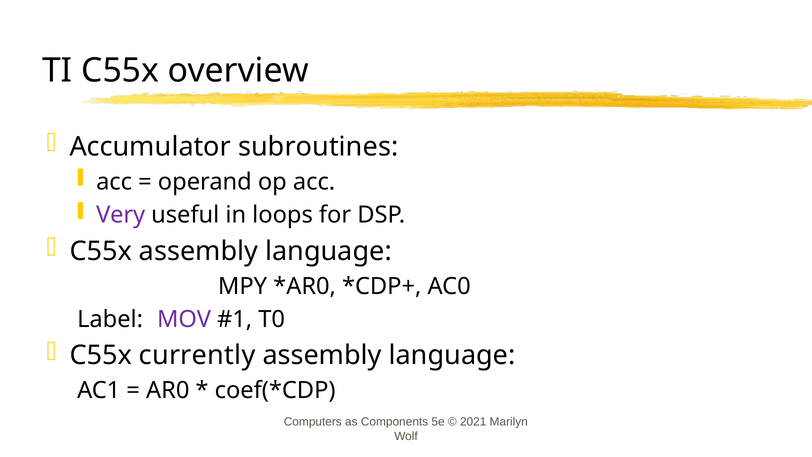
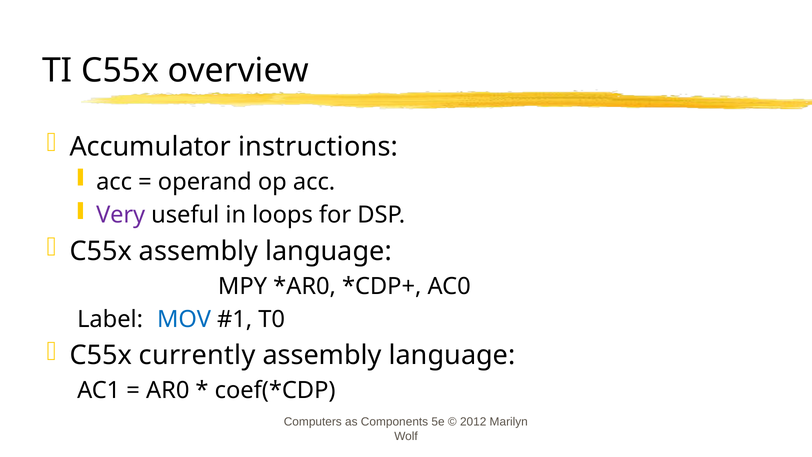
subroutines: subroutines -> instructions (318, 147)
MOV colour: purple -> blue (184, 319)
2021: 2021 -> 2012 (473, 422)
